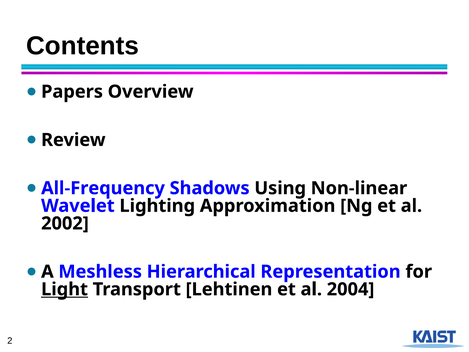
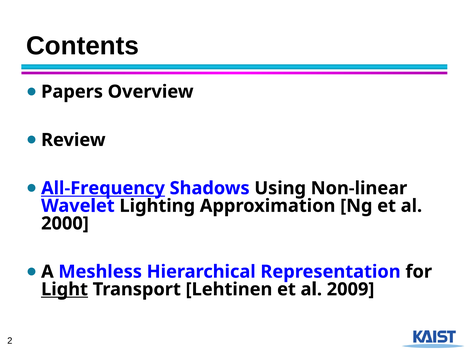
All-Frequency underline: none -> present (103, 188)
2002: 2002 -> 2000 (65, 223)
2004: 2004 -> 2009 (351, 289)
